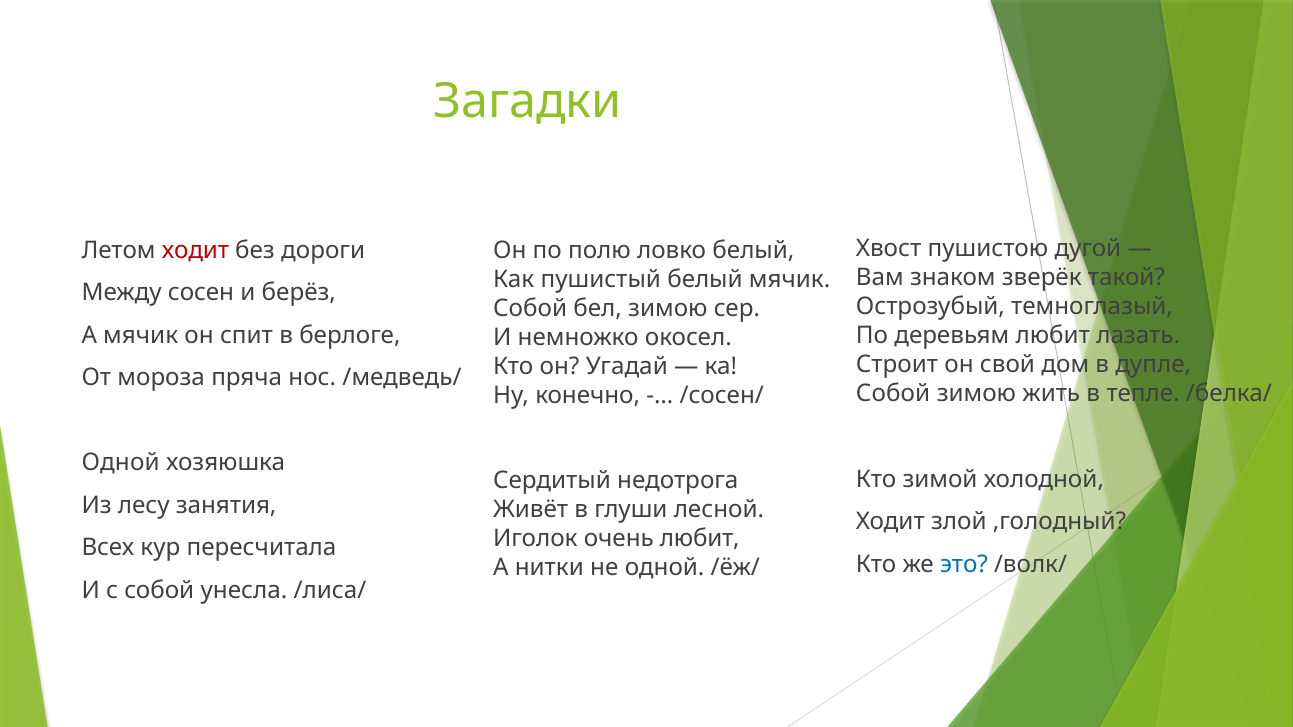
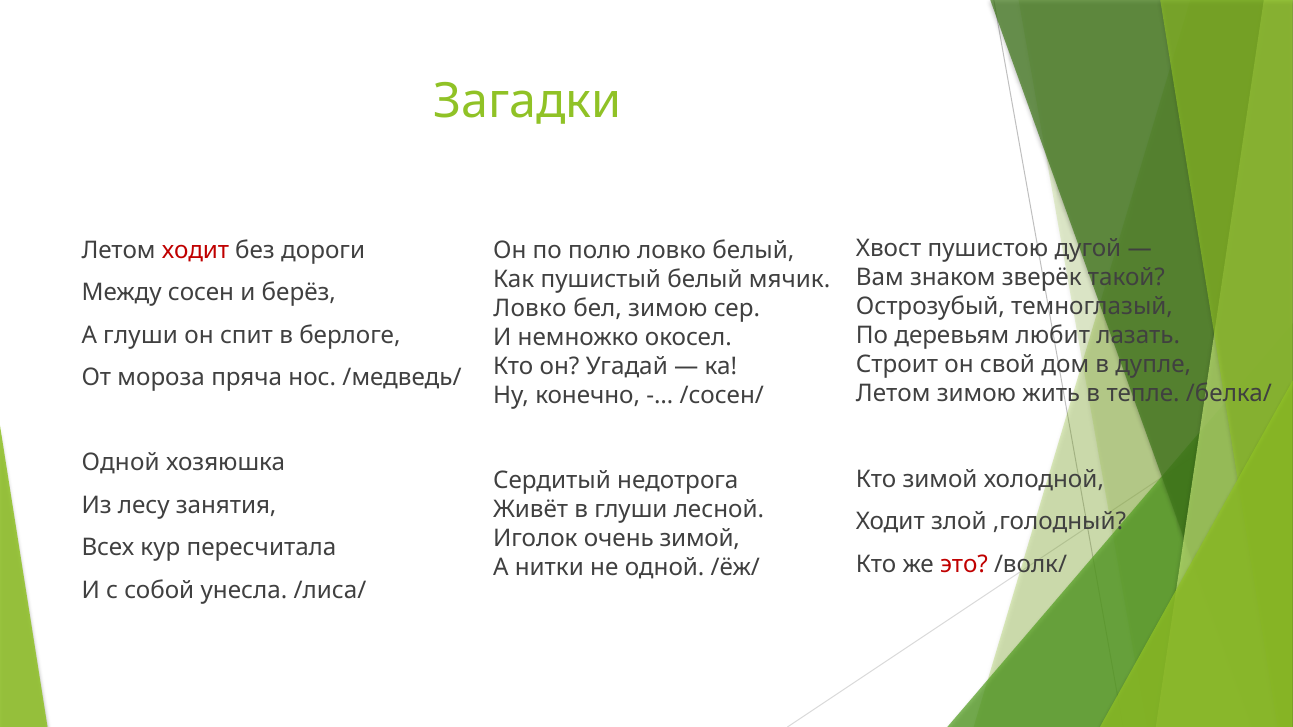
Собой: Собой -> Ловко (530, 308)
А мячик: мячик -> глуши (141, 335)
Собой: Собой -> Летом (893, 394)
очень любит: любит -> зимой (700, 539)
это colour: blue -> red (964, 564)
